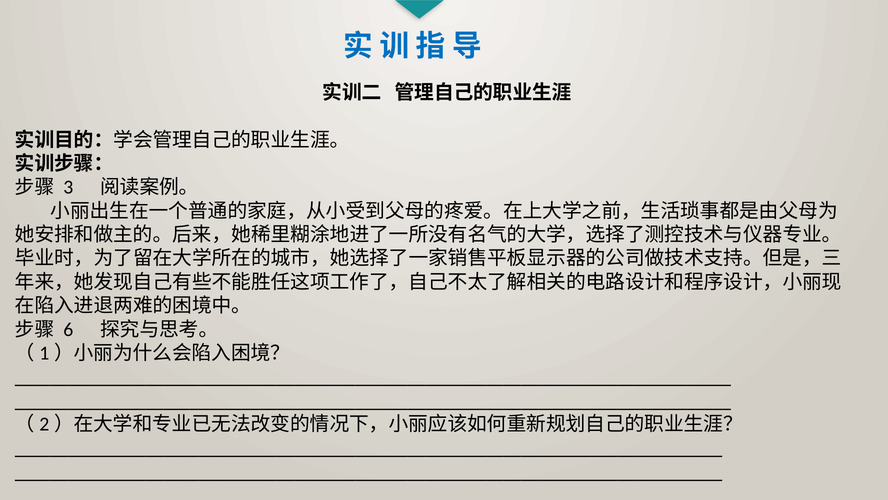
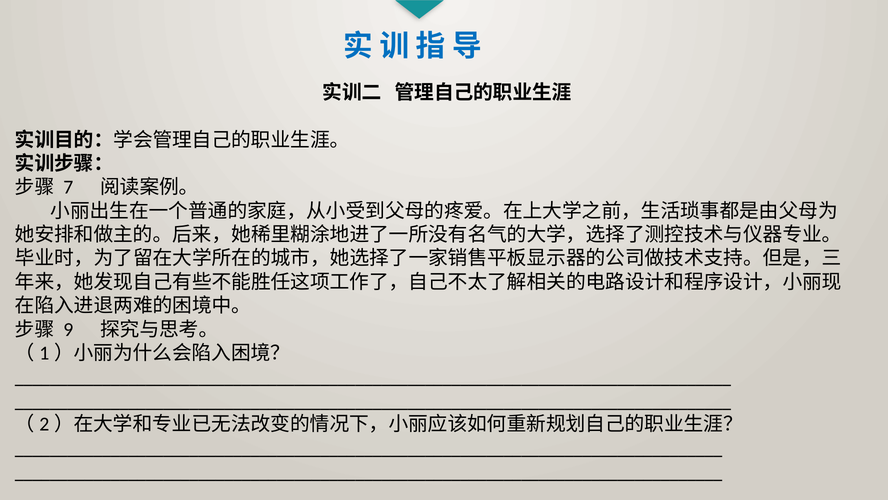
3: 3 -> 7 (68, 187)
6: 6 -> 9 (68, 329)
